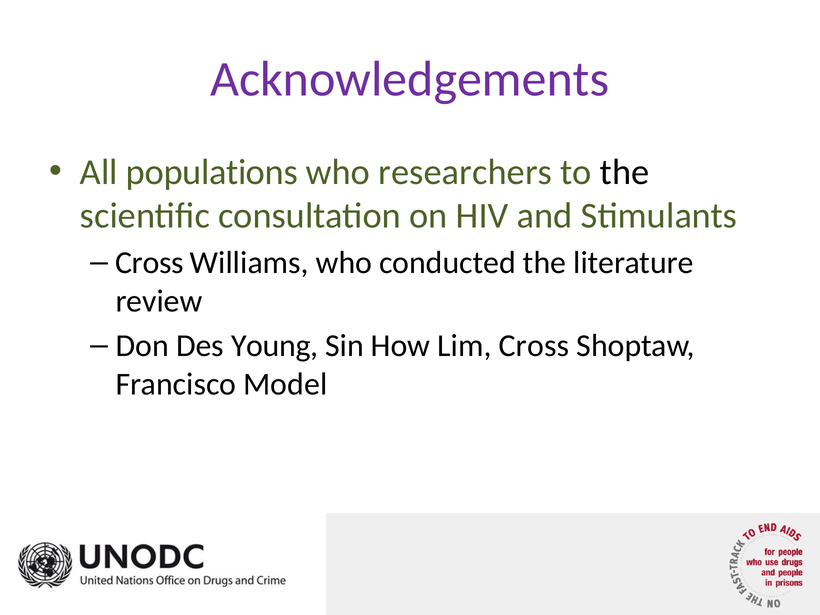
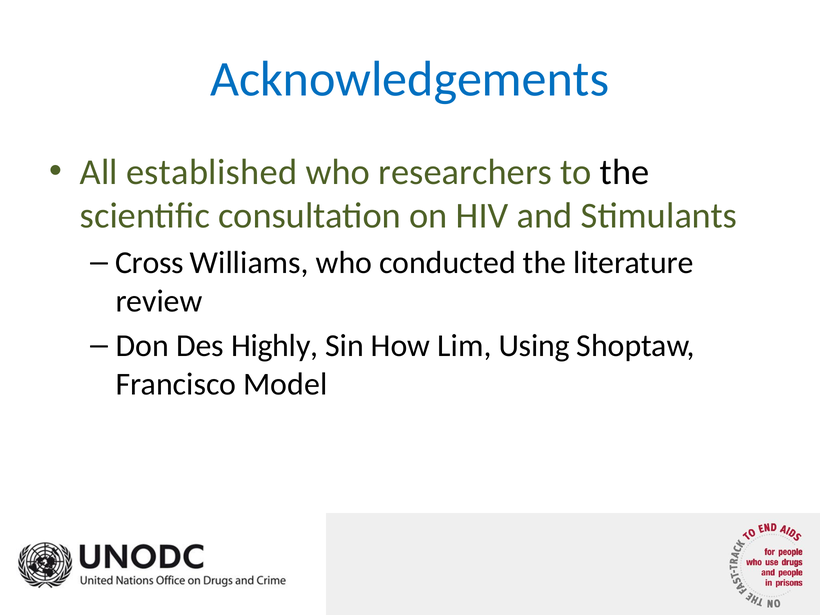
Acknowledgements colour: purple -> blue (410, 79)
populations: populations -> established (212, 172)
Young: Young -> Highly (275, 346)
Lim Cross: Cross -> Using (534, 346)
